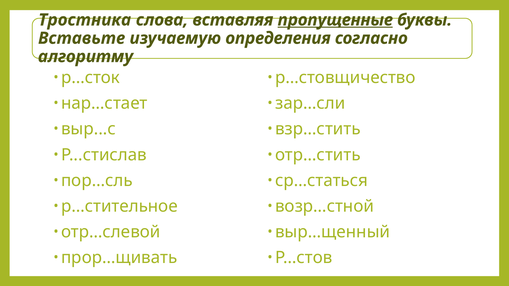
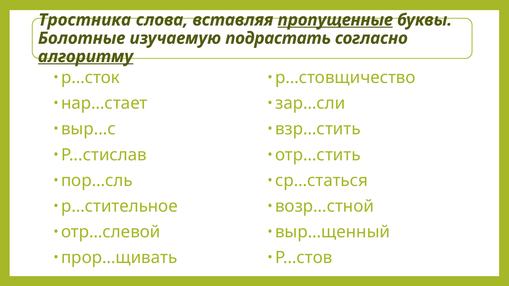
Вставьте: Вставьте -> Болотные (82, 38)
определения: определения -> подрастать (278, 38)
алгоритму underline: none -> present (86, 57)
